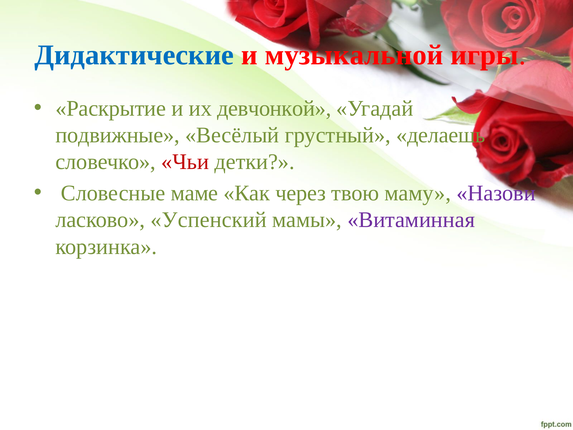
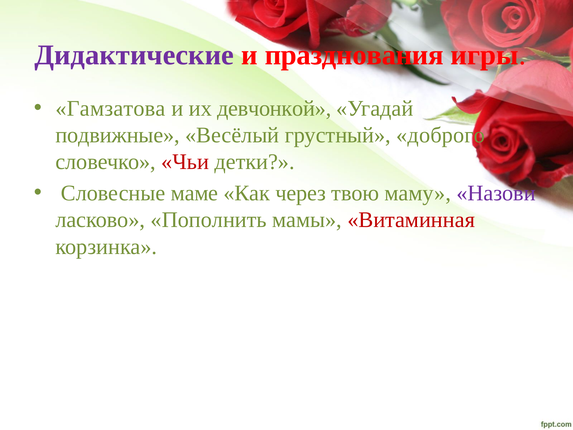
Дидактические colour: blue -> purple (134, 55)
музыкальной: музыкальной -> празднования (354, 55)
Раскрытие: Раскрытие -> Гамзатова (111, 108)
делаешь: делаешь -> доброго (441, 135)
Успенский: Успенский -> Пополнить (209, 220)
Витаминная colour: purple -> red (411, 220)
